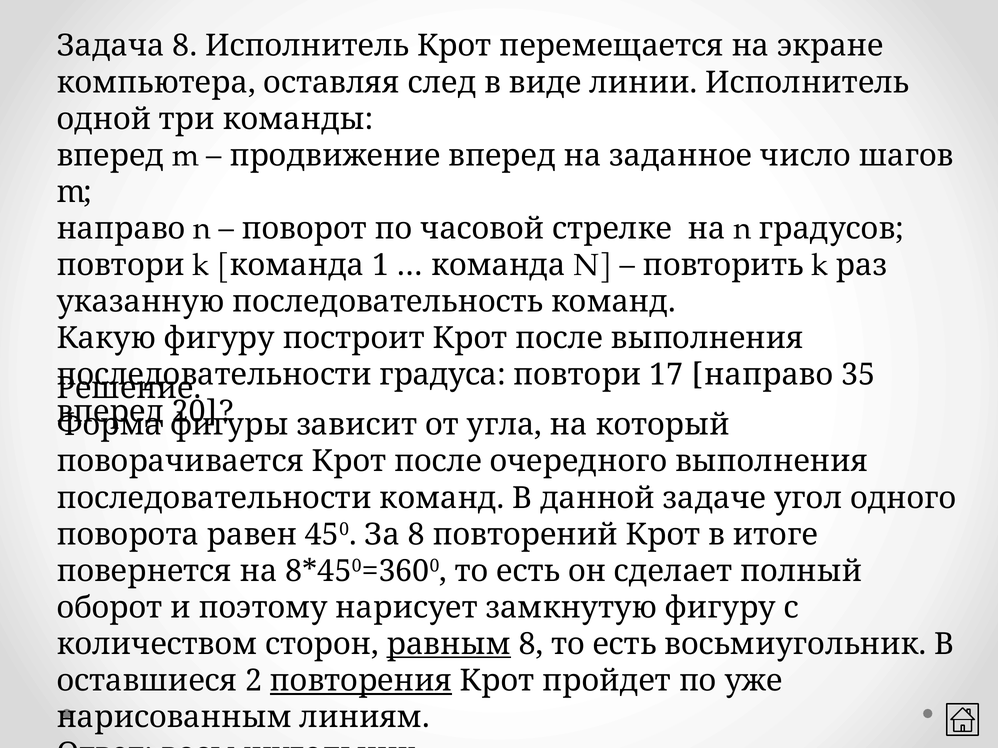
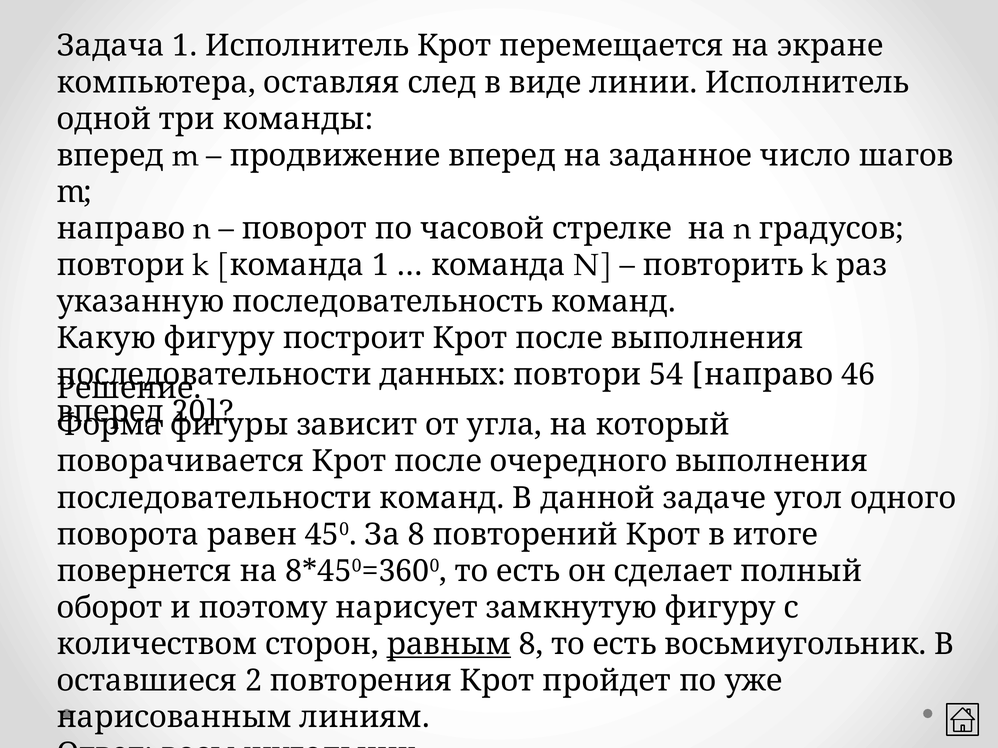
Задача 8: 8 -> 1 (185, 46)
градуса: градуса -> данных (443, 375)
17: 17 -> 54 (666, 375)
35: 35 -> 46 (858, 375)
повторения underline: present -> none (361, 681)
